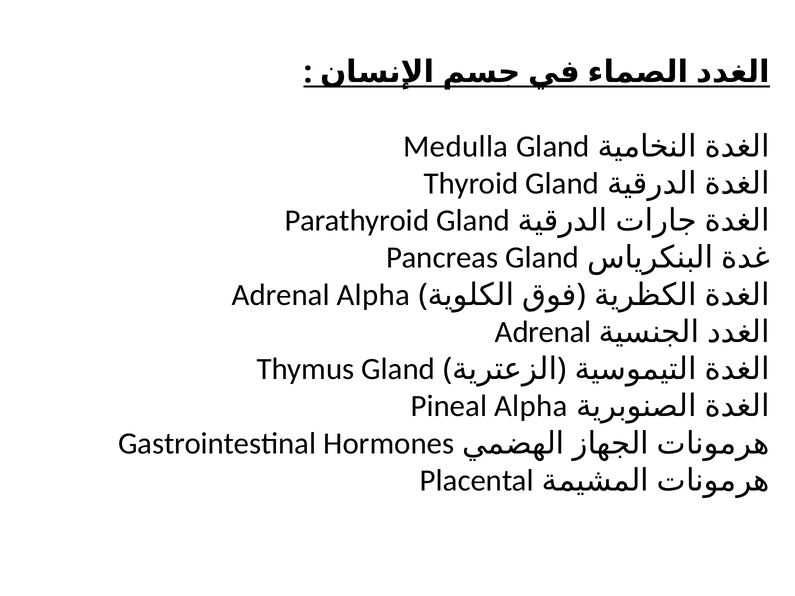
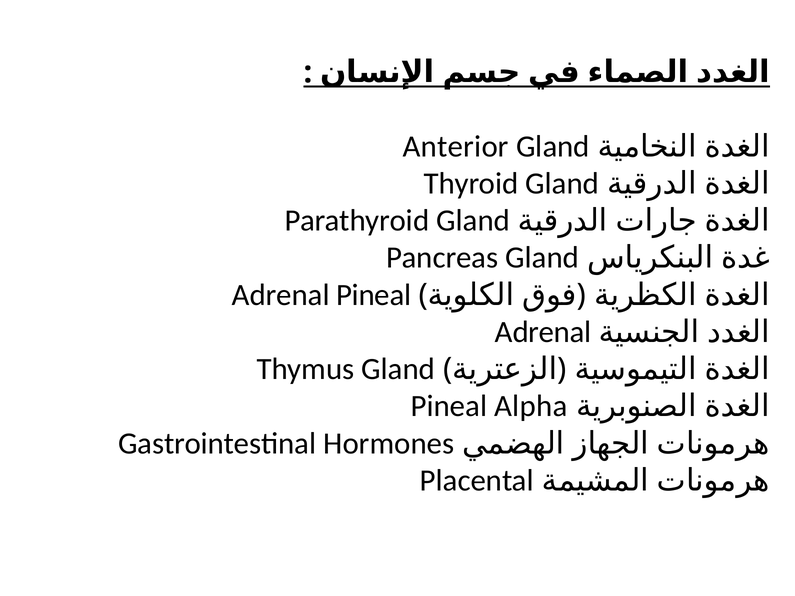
Medulla: Medulla -> Anterior (456, 147)
Adrenal Alpha: Alpha -> Pineal (374, 295)
